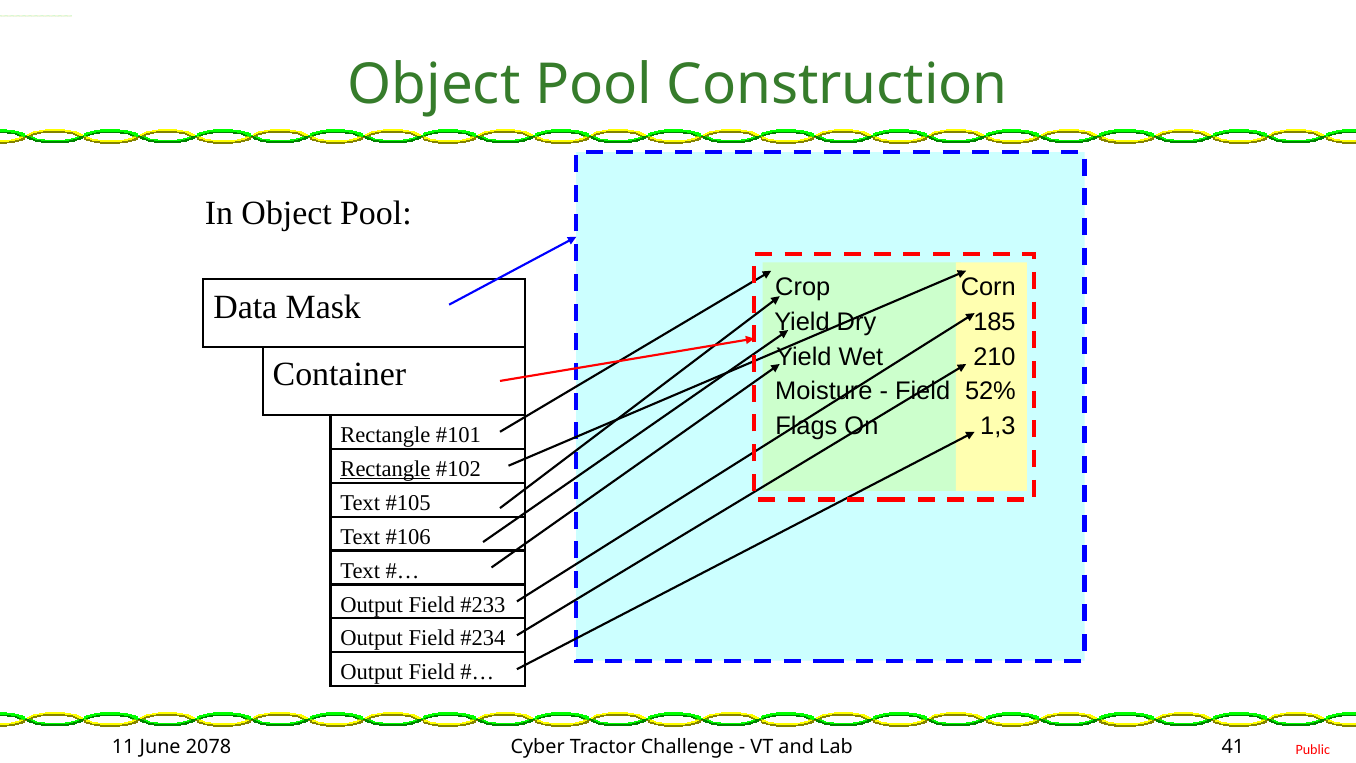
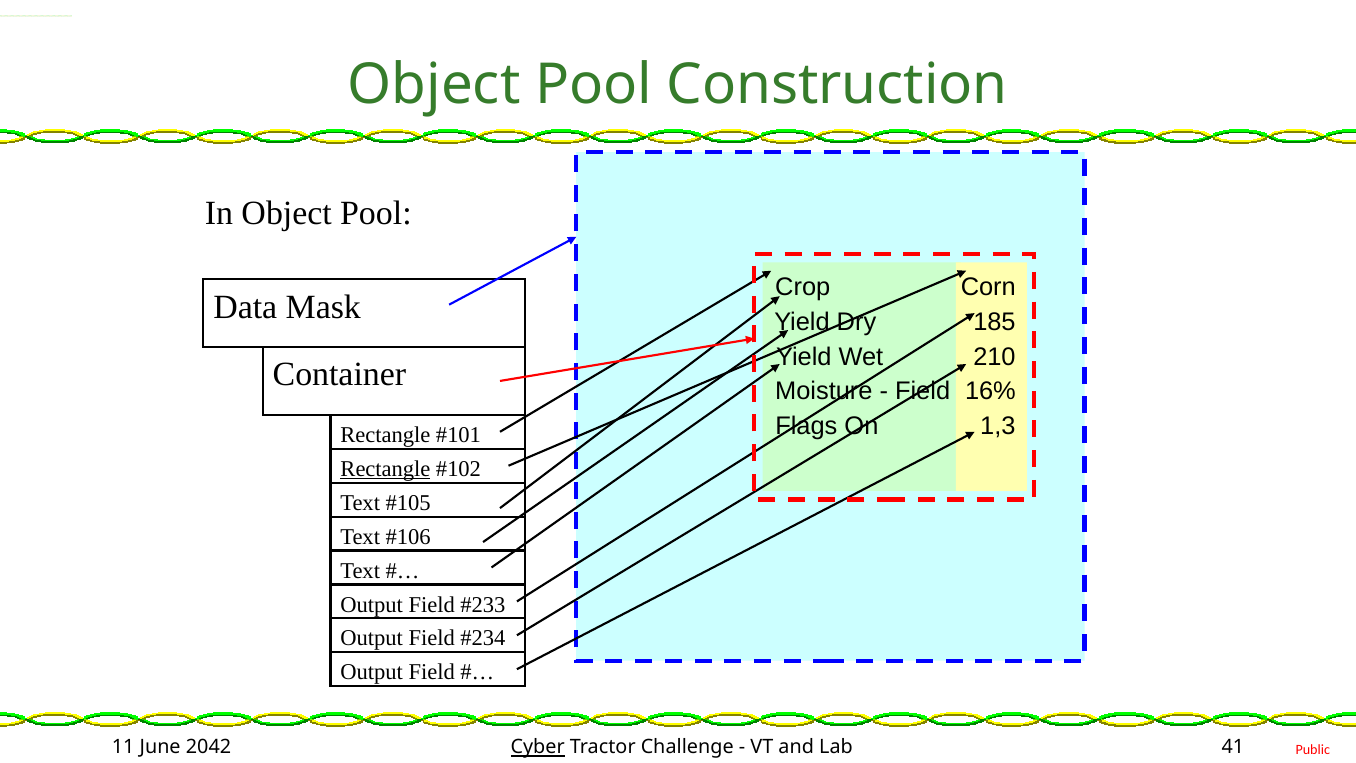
52%: 52% -> 16% (990, 391)
2078: 2078 -> 2042 (209, 747)
Cyber underline: none -> present (538, 747)
